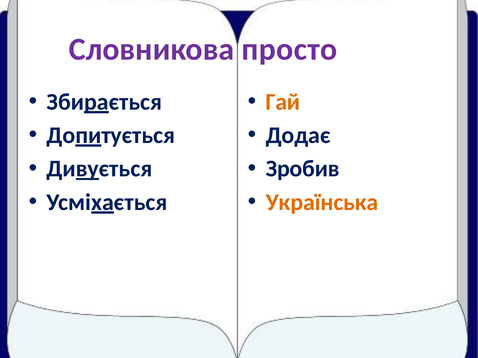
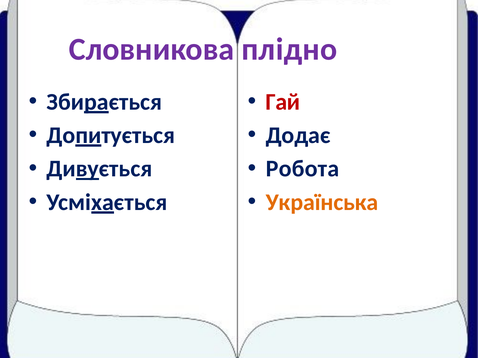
просто: просто -> плідно (289, 49)
Гай colour: orange -> red (283, 102)
Зробив: Зробив -> Робота (302, 169)
